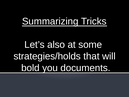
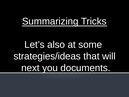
strategies/holds: strategies/holds -> strategies/ideas (47, 56)
bold: bold -> next (30, 68)
